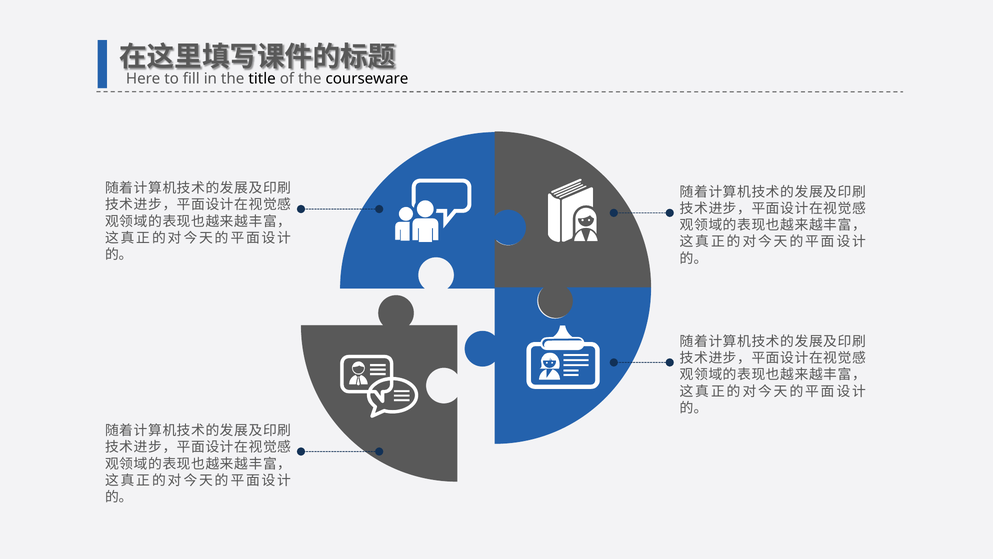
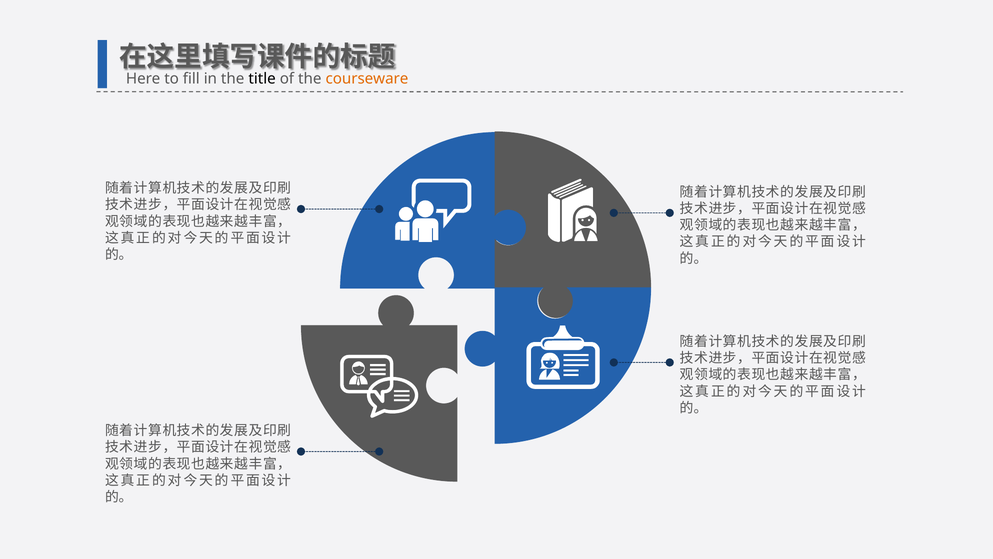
courseware colour: black -> orange (367, 79)
